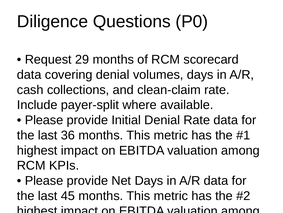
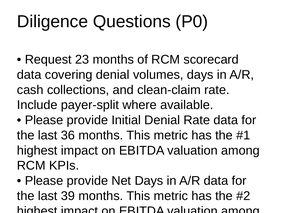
29: 29 -> 23 (82, 59)
45: 45 -> 39 (68, 195)
